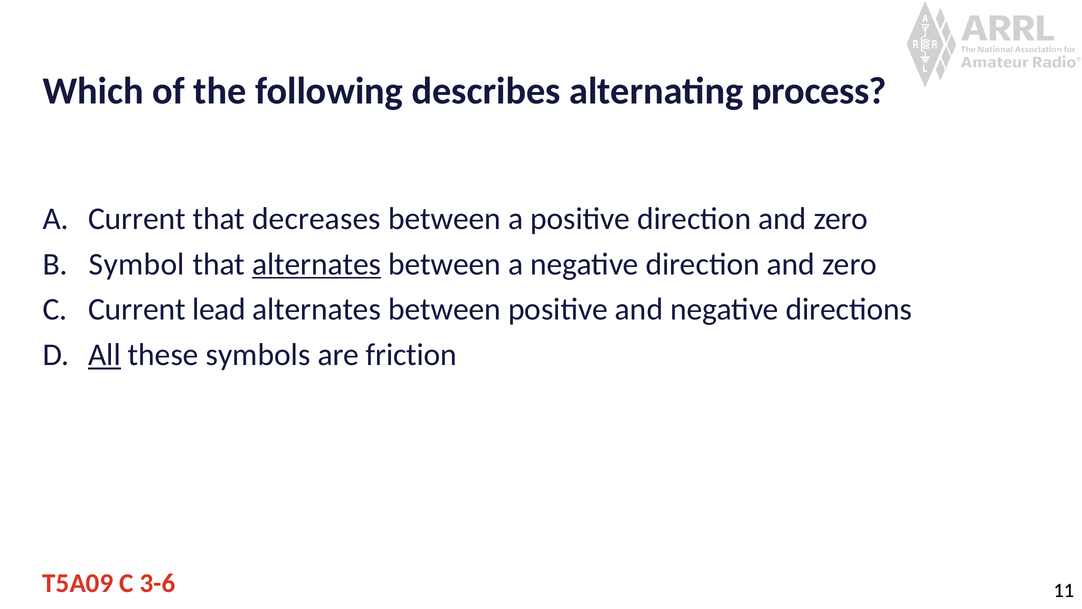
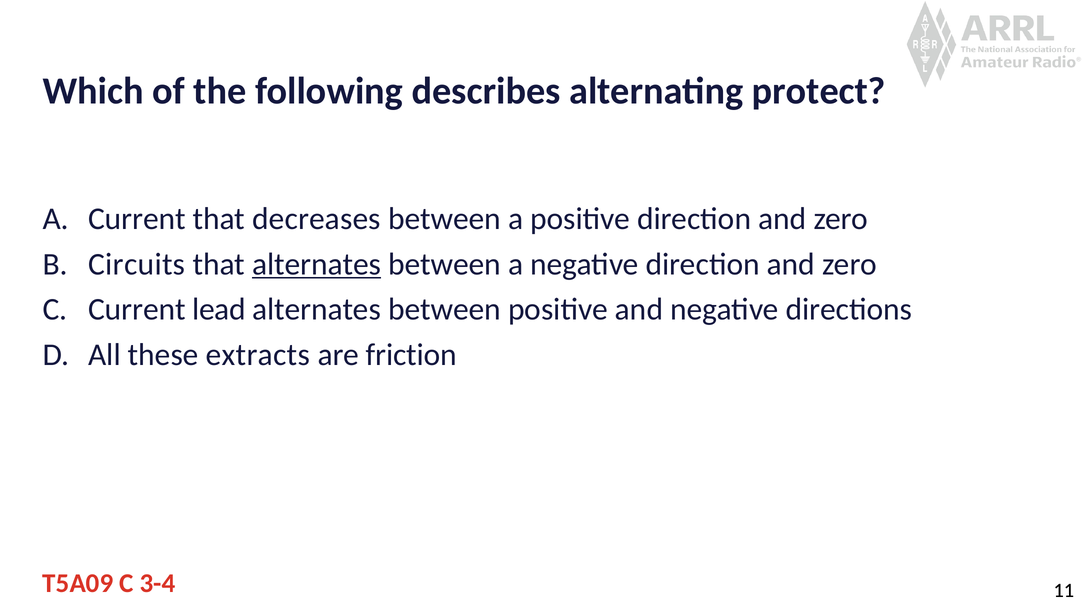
process: process -> protect (819, 91)
Symbol: Symbol -> Circuits (137, 264)
All underline: present -> none (105, 355)
symbols: symbols -> extracts (258, 355)
3-6: 3-6 -> 3-4 (158, 583)
